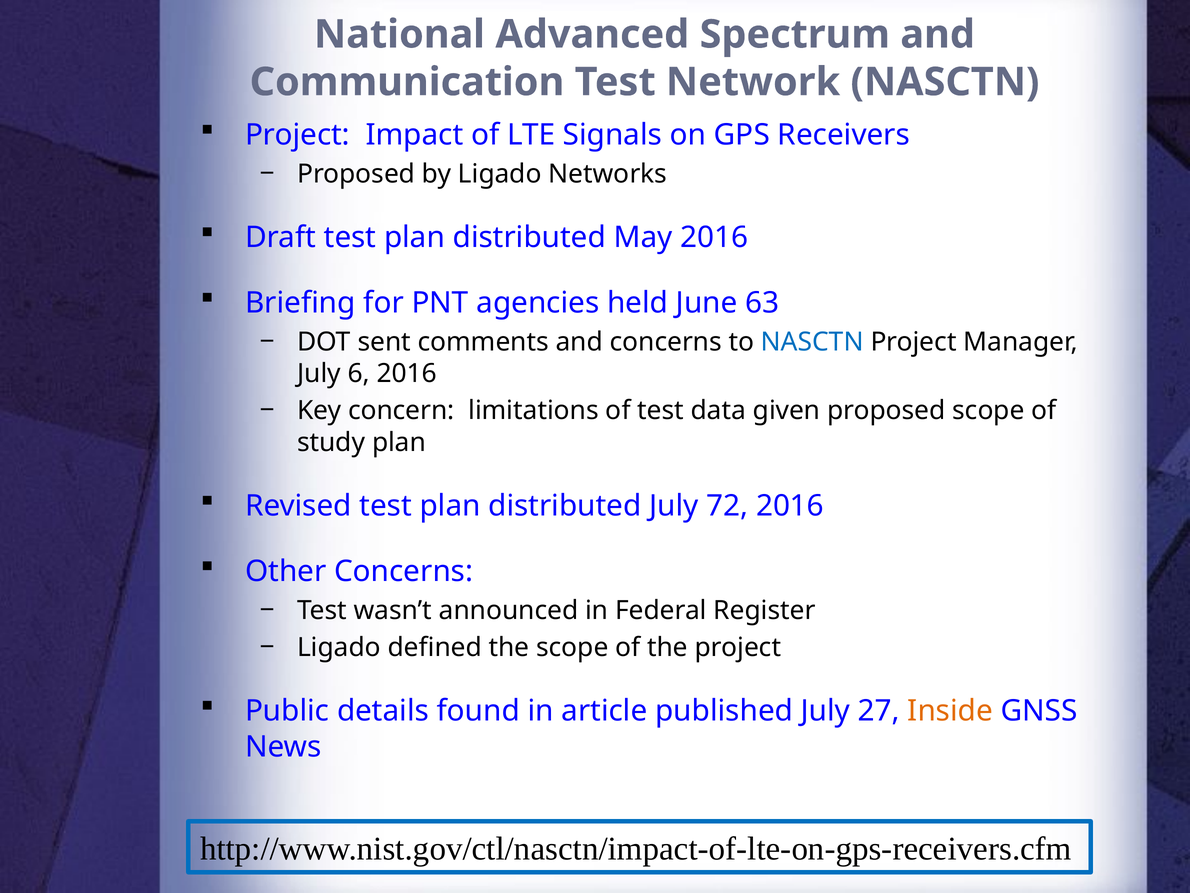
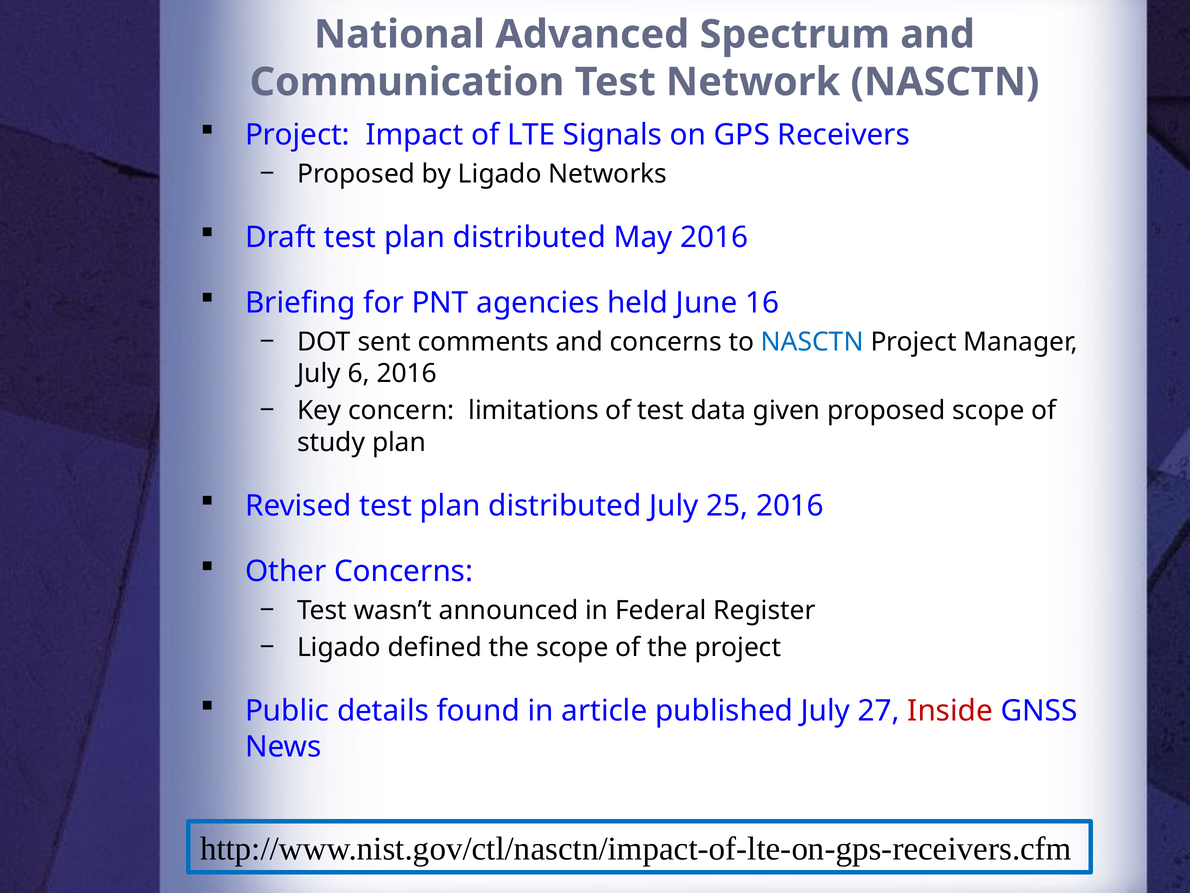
63: 63 -> 16 (762, 303)
72: 72 -> 25 (727, 506)
Inside colour: orange -> red (950, 711)
